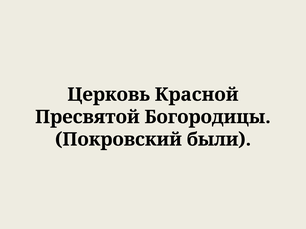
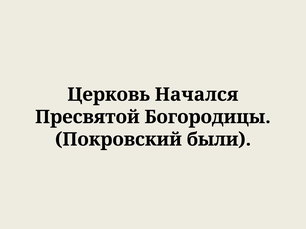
Красной: Красной -> Начался (197, 95)
